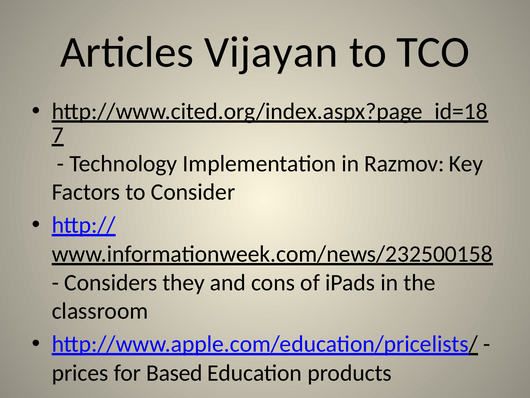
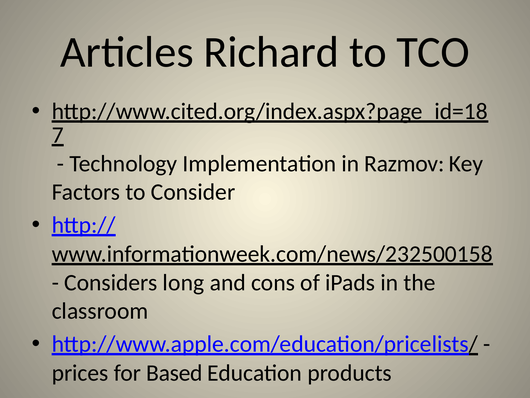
Vijayan: Vijayan -> Richard (271, 52)
they: they -> long (183, 282)
